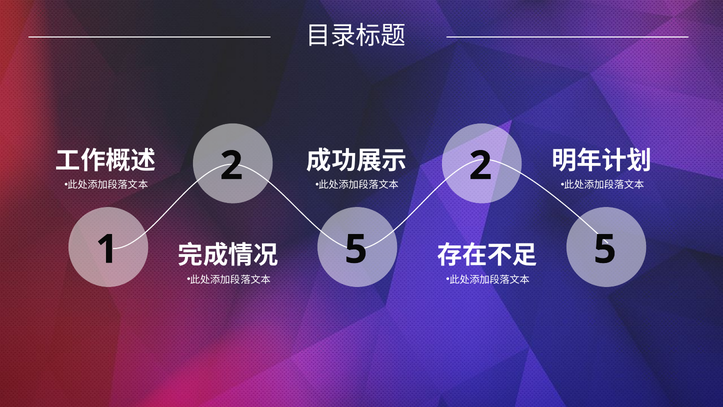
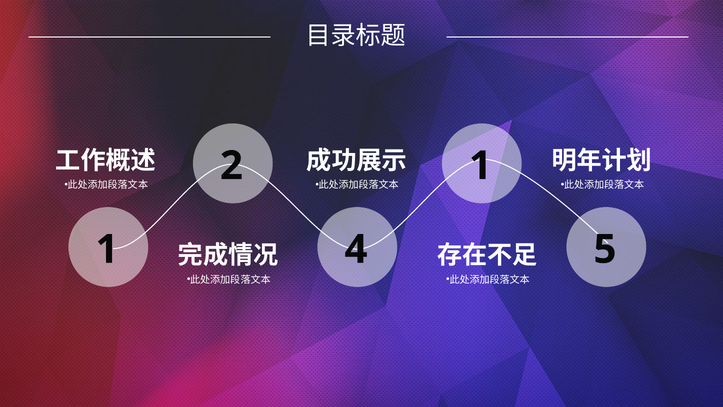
2 2: 2 -> 1 (480, 166)
1 5: 5 -> 4 (356, 249)
